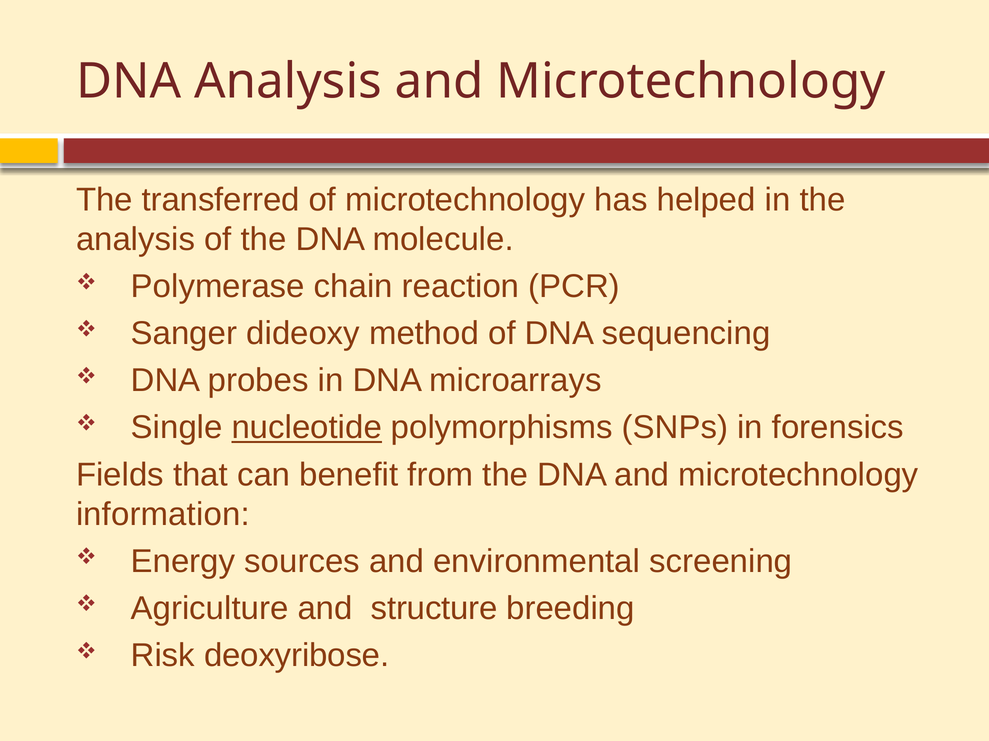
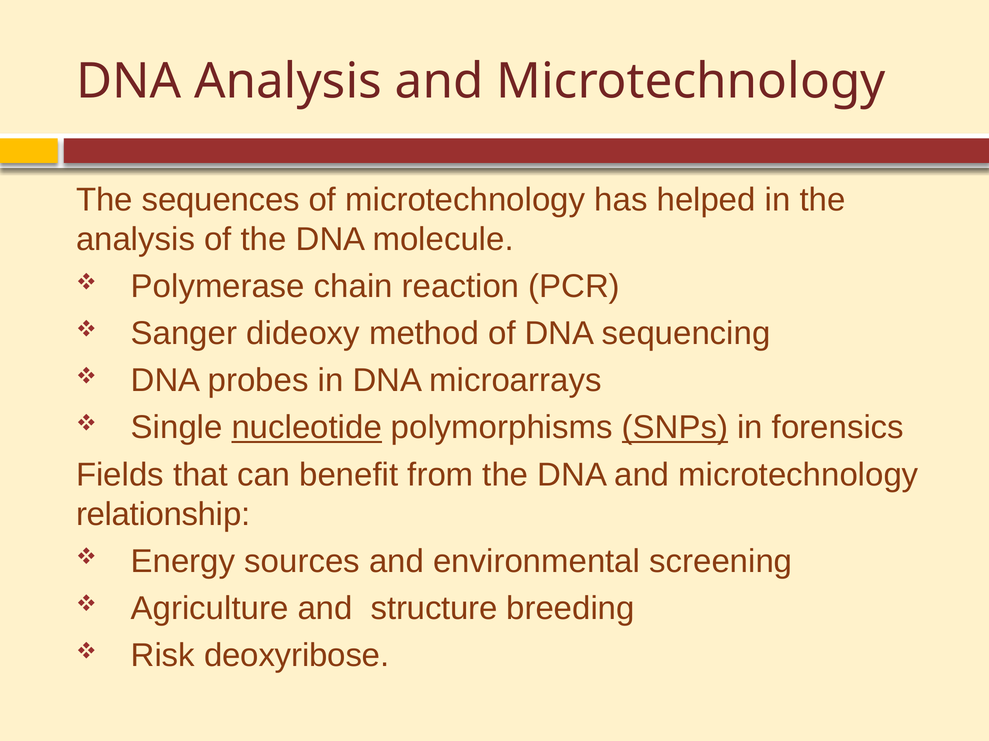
transferred: transferred -> sequences (221, 200)
SNPs underline: none -> present (675, 428)
information: information -> relationship (163, 515)
